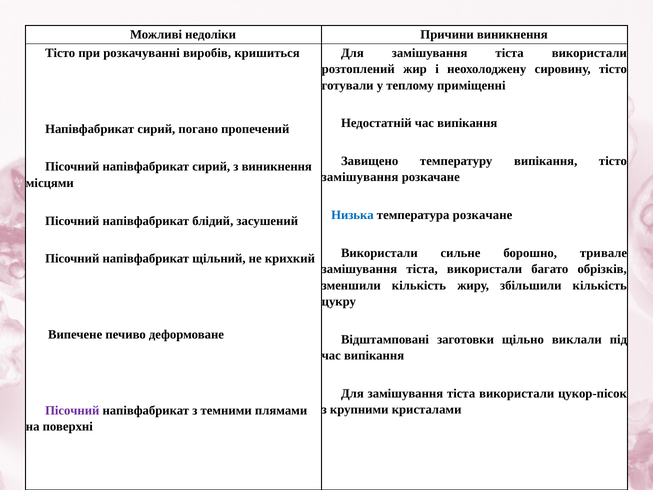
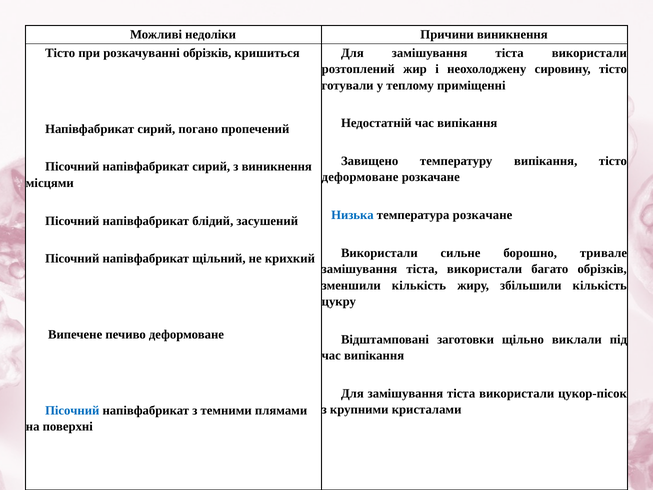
розкачуванні виробів: виробів -> обрізків (207, 53)
замішування: замішування -> деформоване (360, 177)
Пісочний colour: purple -> blue (72, 410)
